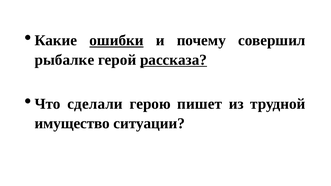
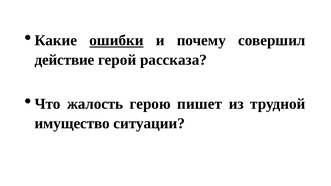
рыбалке: рыбалке -> действие (64, 60)
рассказа underline: present -> none (173, 60)
сделали: сделали -> жалость (95, 104)
